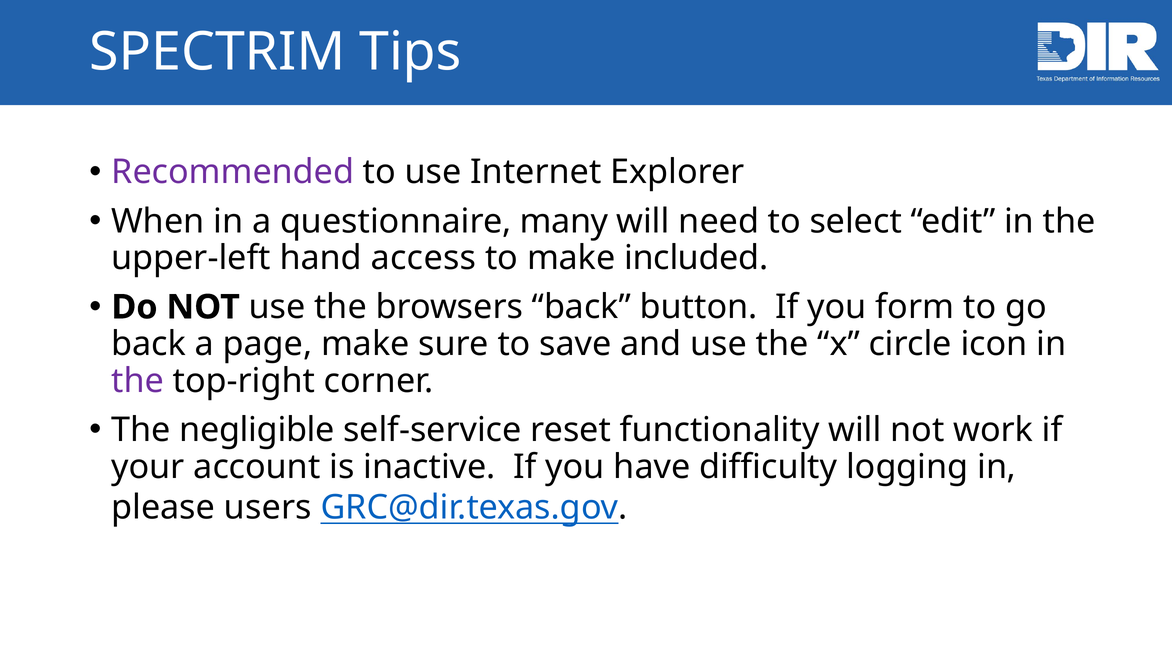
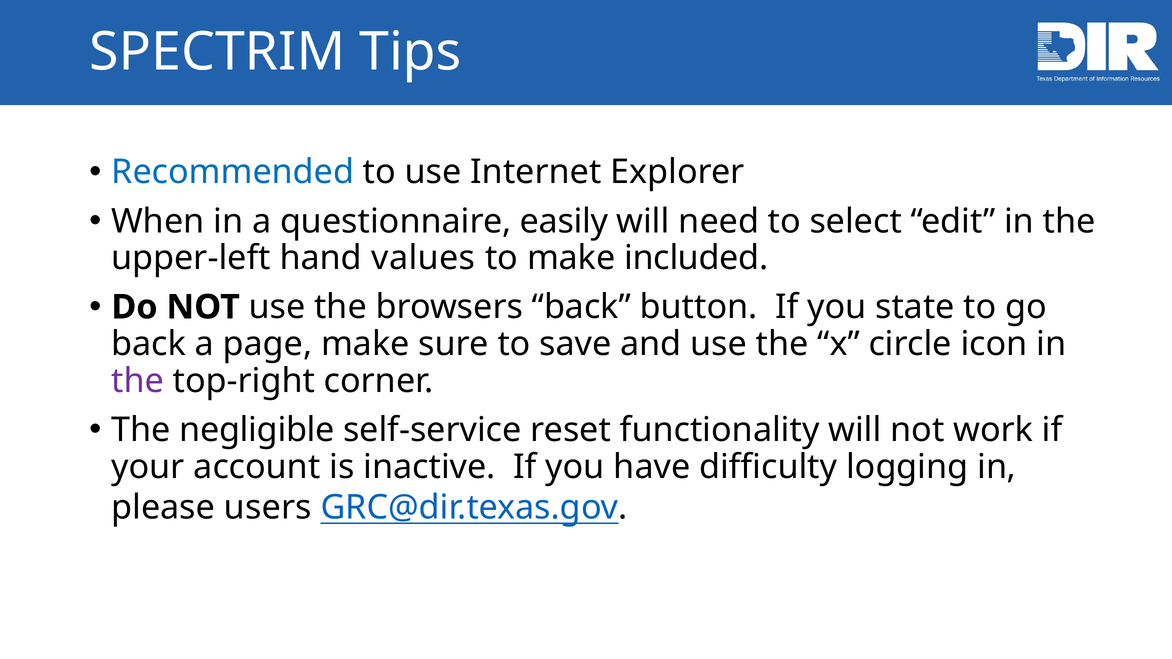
Recommended colour: purple -> blue (233, 172)
many: many -> easily (564, 221)
access: access -> values (423, 258)
form: form -> state (915, 307)
